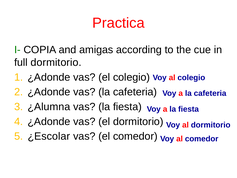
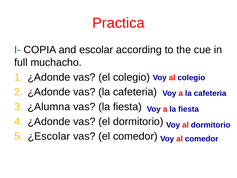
amigas: amigas -> escolar (96, 50)
full dormitorio: dormitorio -> muchacho (56, 62)
